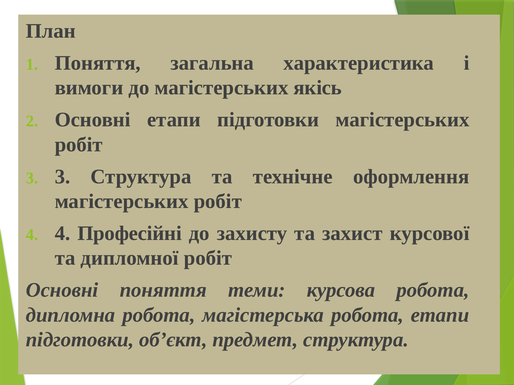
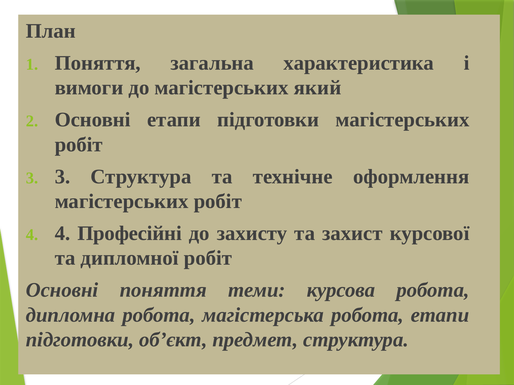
якісь: якісь -> який (318, 88)
